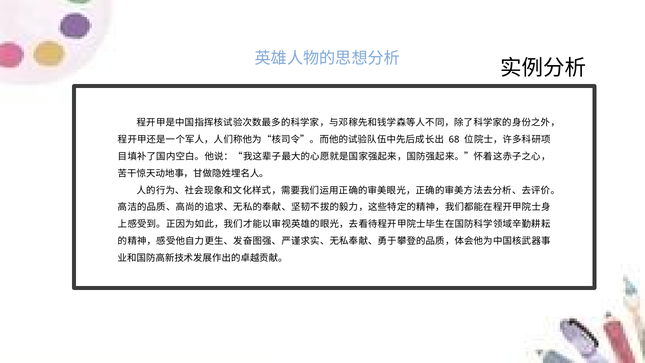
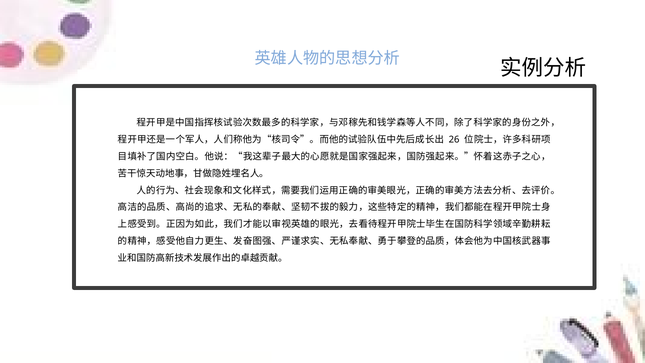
68: 68 -> 26 (454, 140)
